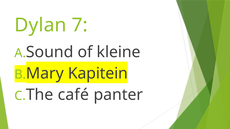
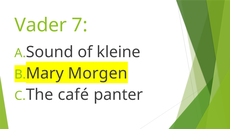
Dylan: Dylan -> Vader (41, 25)
Kapitein: Kapitein -> Morgen (98, 74)
